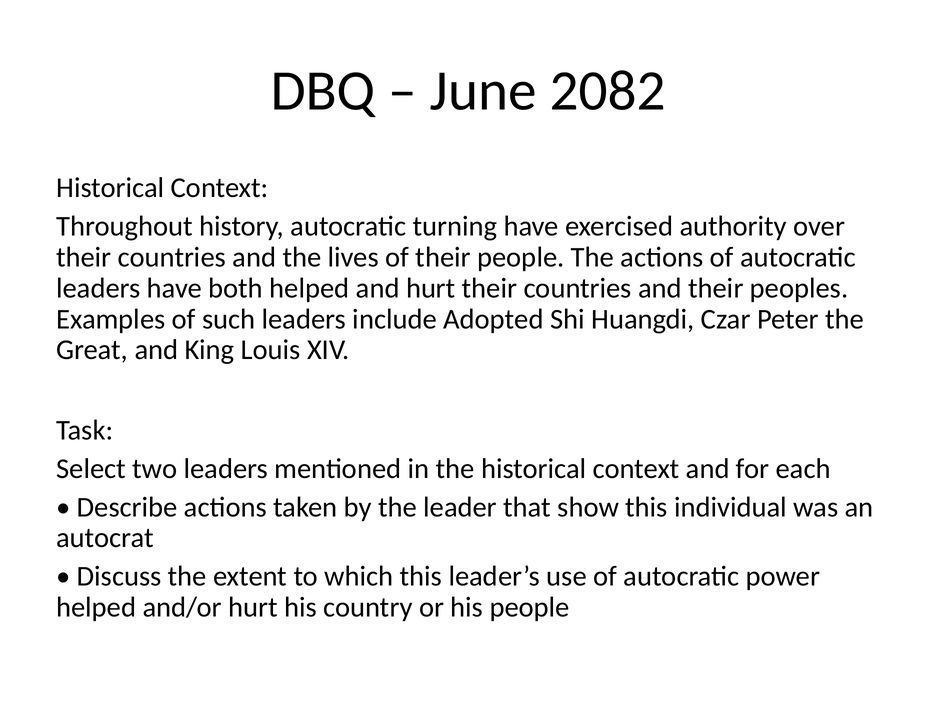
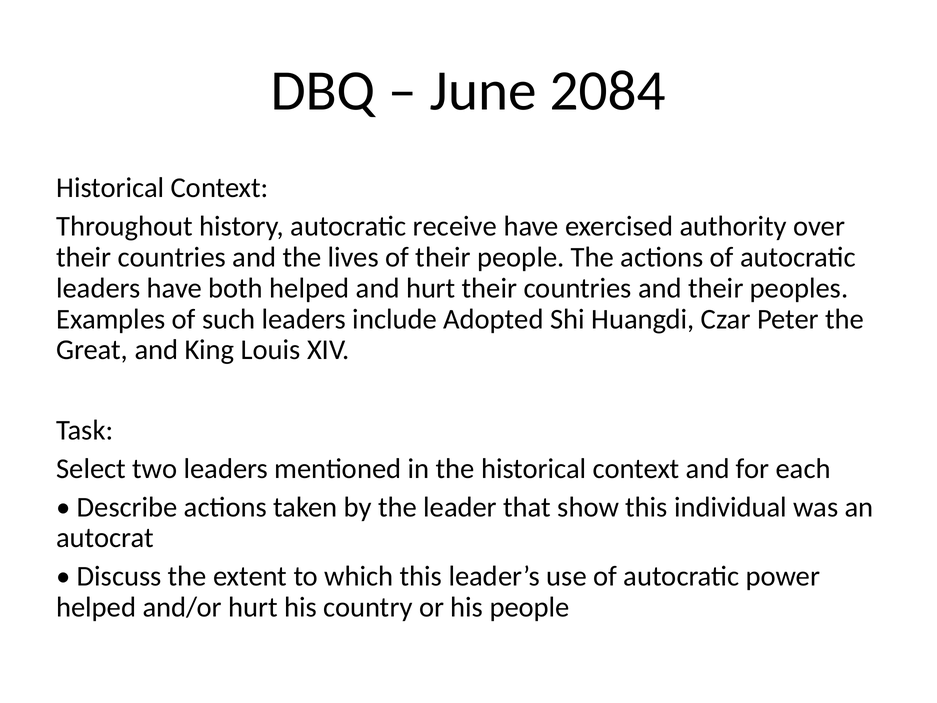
2082: 2082 -> 2084 (608, 91)
turning: turning -> receive (455, 226)
